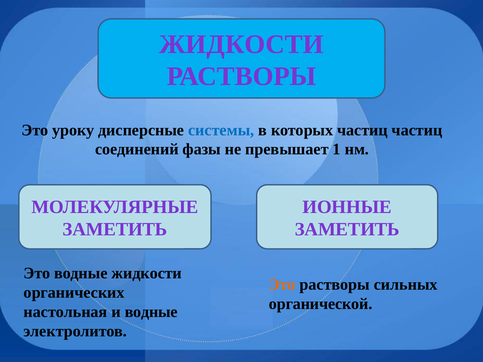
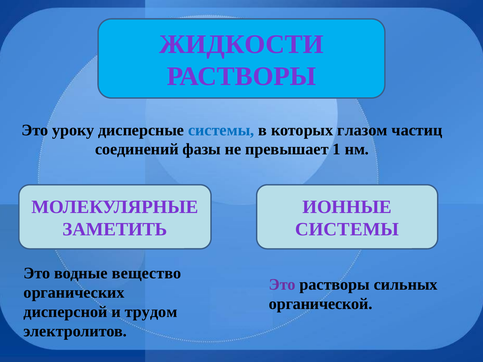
которых частиц: частиц -> глазом (362, 130)
ЗАМЕТИТЬ: ЗАМЕТИТЬ -> СИСТЕМЫ (347, 230)
водные жидкости: жидкости -> вещество (147, 274)
Это colour: orange -> purple (282, 285)
настольная: настольная -> дисперсной (65, 312)
и водные: водные -> трудом (151, 312)
